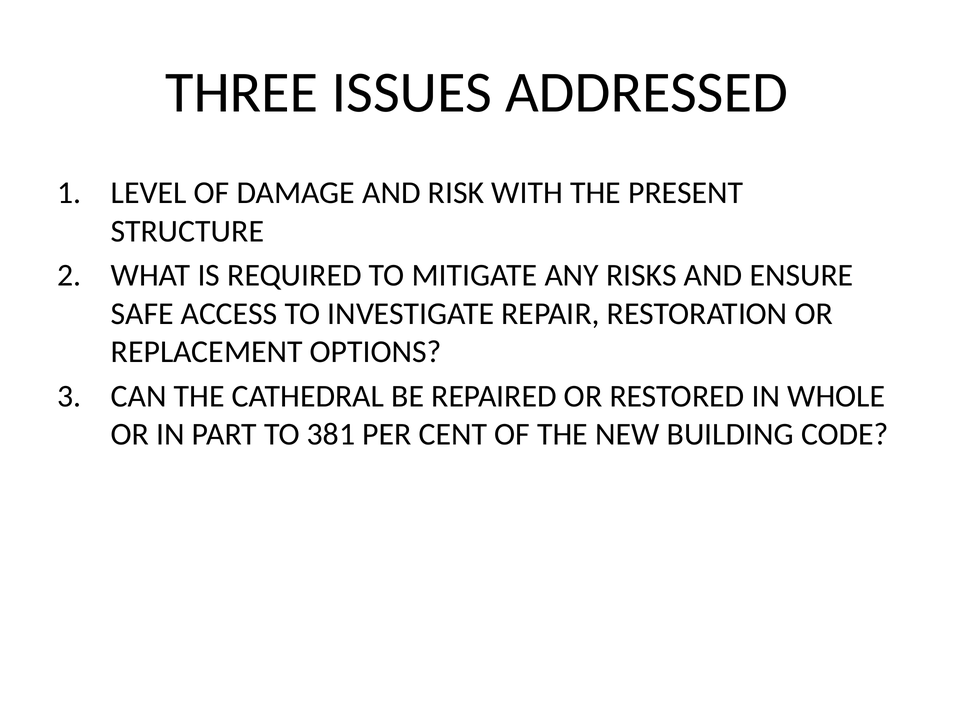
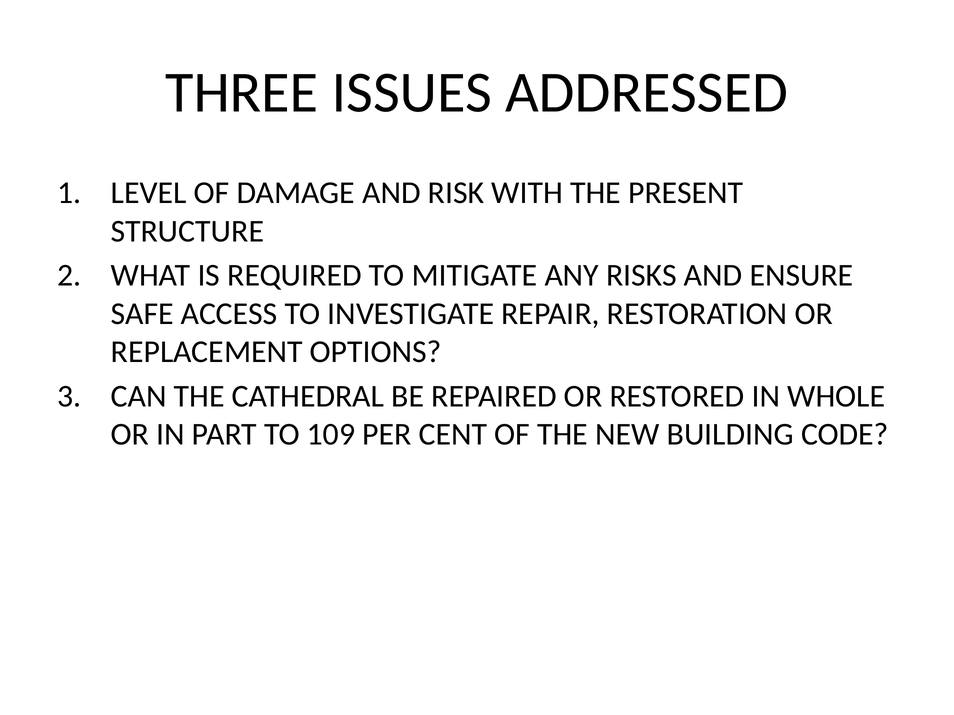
381: 381 -> 109 (331, 435)
